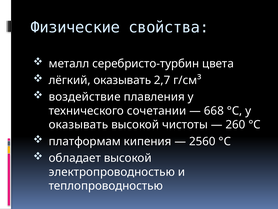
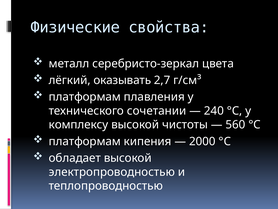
серебристо-турбин: серебристо-турбин -> серебристо-зеркал (146, 63)
воздействие: воздействие -> платформам (85, 97)
668: 668 -> 240 (214, 111)
оказывать: оказывать -> комплексу (79, 124)
260: 260 -> 560 (235, 124)
2560: 2560 -> 2000 (202, 141)
